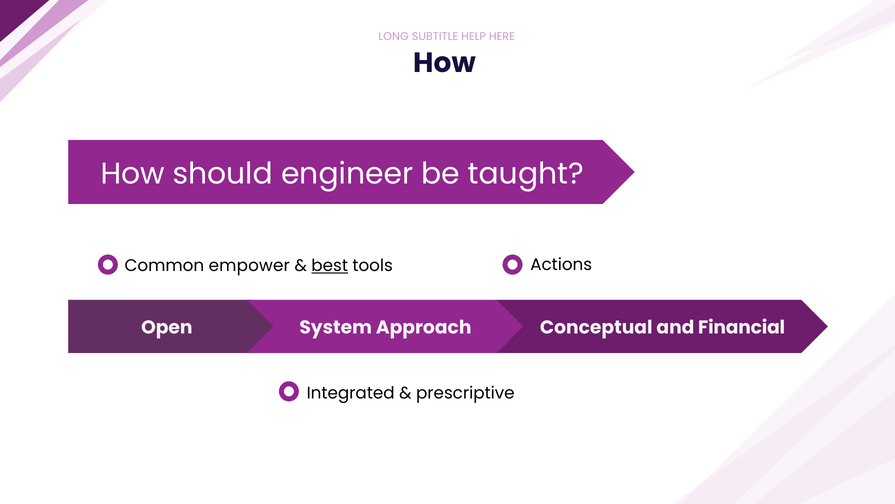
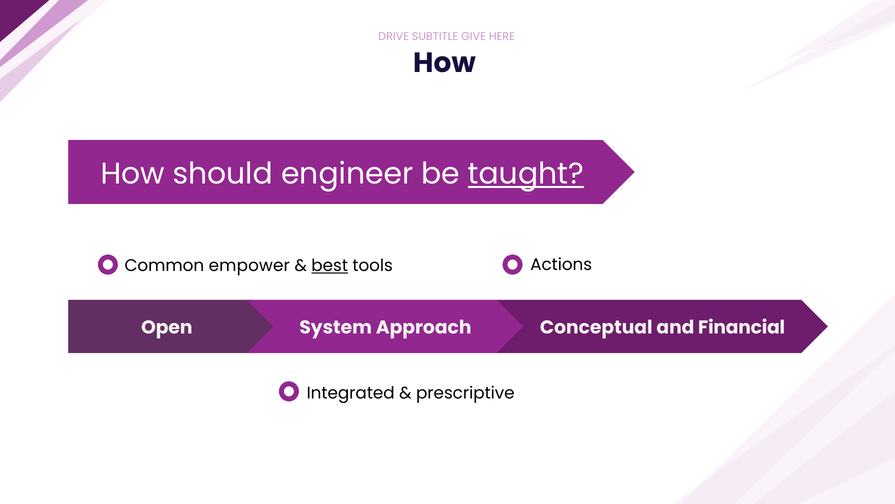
LONG: LONG -> DRIVE (394, 37)
HELP: HELP -> GIVE (474, 37)
taught underline: none -> present (526, 174)
